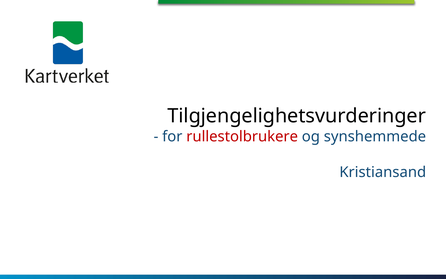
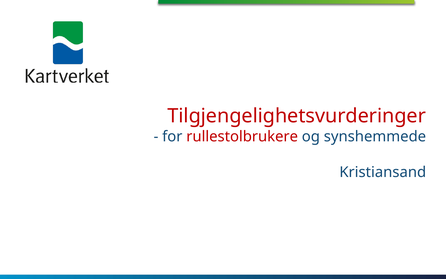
Tilgjengelighetsvurderinger colour: black -> red (297, 116)
